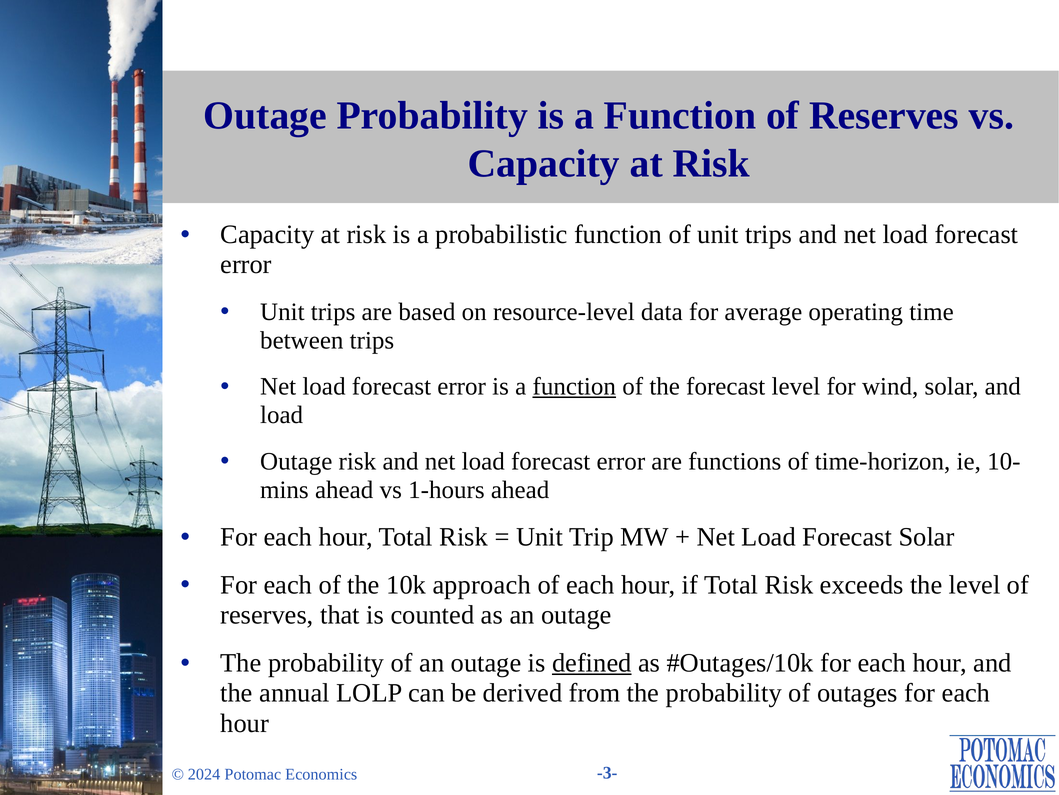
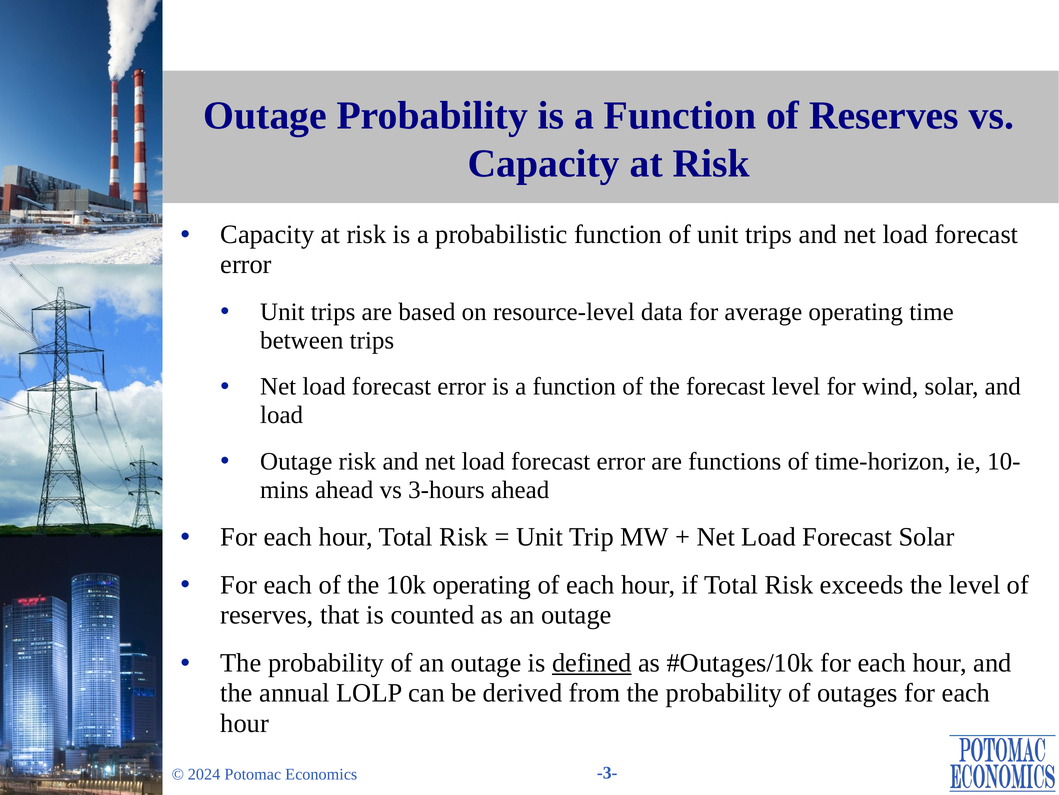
function underline: present -> none (574, 386)
1-hours: 1-hours -> 3-hours (446, 489)
10k approach: approach -> operating (482, 584)
